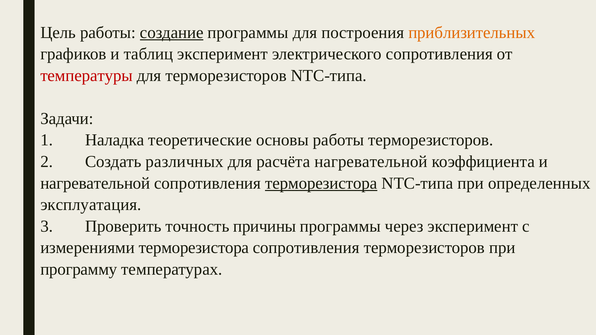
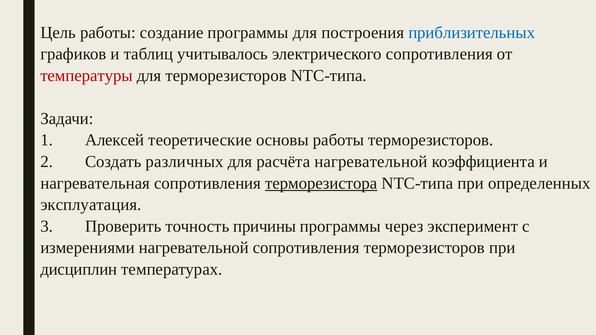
создание underline: present -> none (172, 33)
приблизительных colour: orange -> blue (472, 33)
таблиц эксперимент: эксперимент -> учитывалось (223, 54)
Наладка: Наладка -> Алексей (115, 140)
нагревательной: нагревательной -> нагревательная (95, 183)
измерениями терморезистора: терморезистора -> нагревательной (194, 248)
программу: программу -> дисциплин (79, 269)
